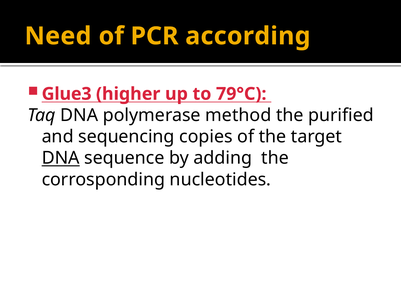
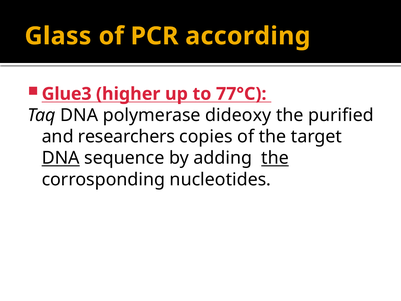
Need: Need -> Glass (58, 36)
79°C: 79°C -> 77°C (241, 94)
method: method -> dideoxy (238, 115)
sequencing: sequencing -> researchers (126, 137)
the underline: none -> present (275, 158)
